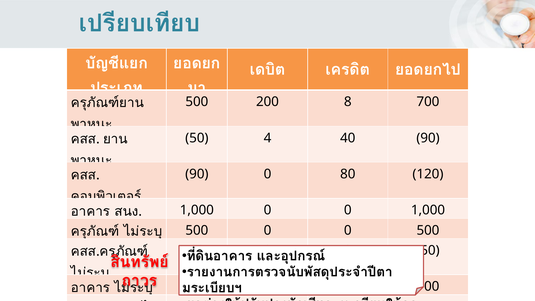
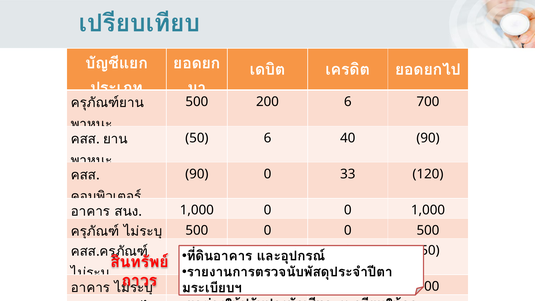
200 8: 8 -> 6 (348, 102)
50 4: 4 -> 6 (267, 138)
80: 80 -> 33 (348, 174)
